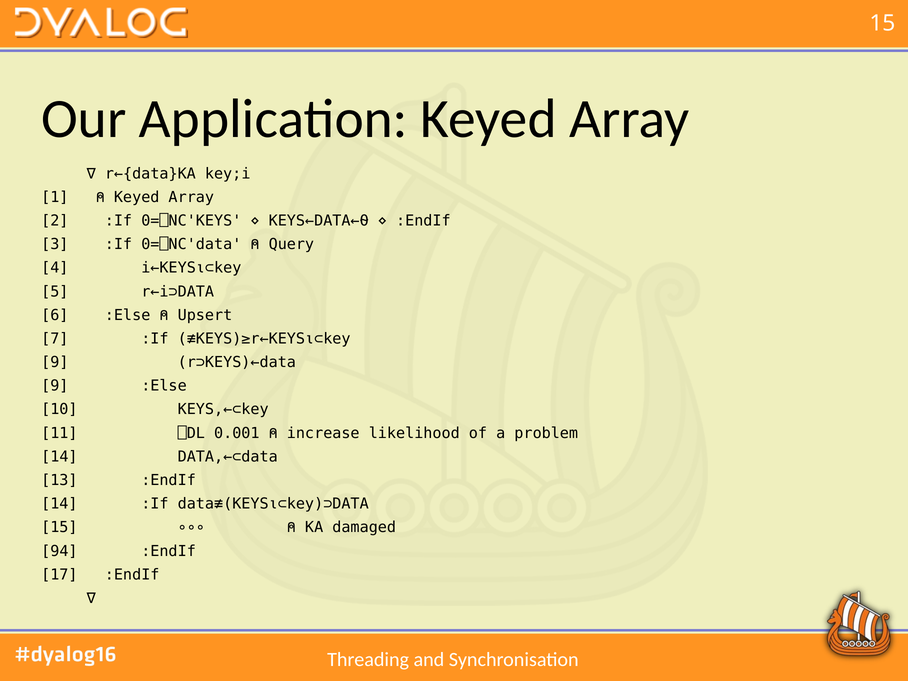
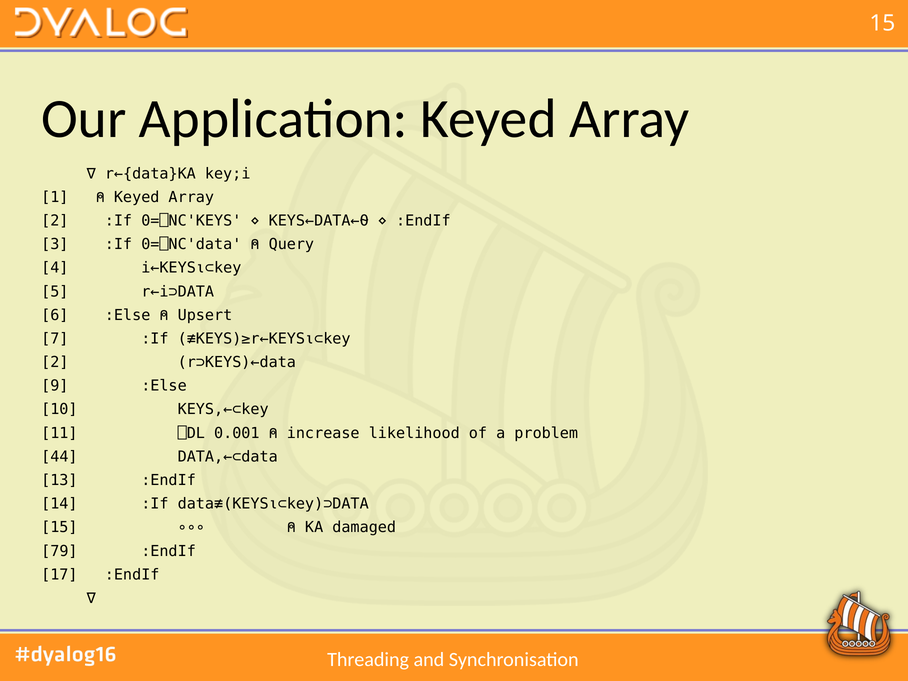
9: 9 -> 2 (55, 362)
14: 14 -> 44 (59, 457)
94: 94 -> 79 (59, 551)
